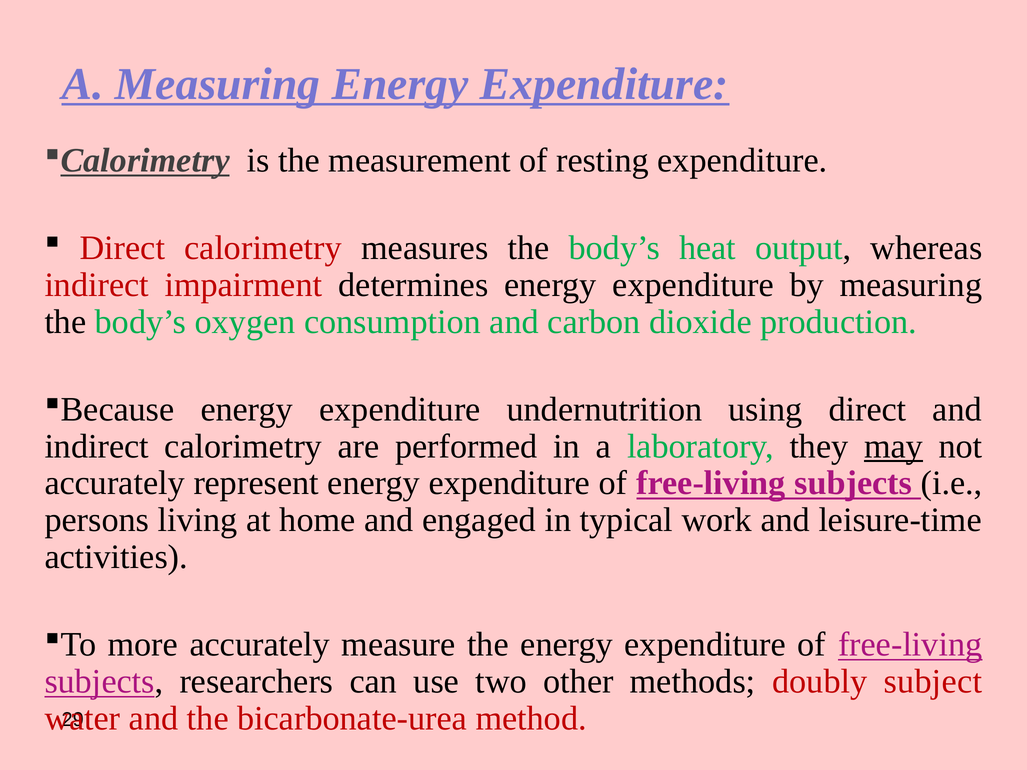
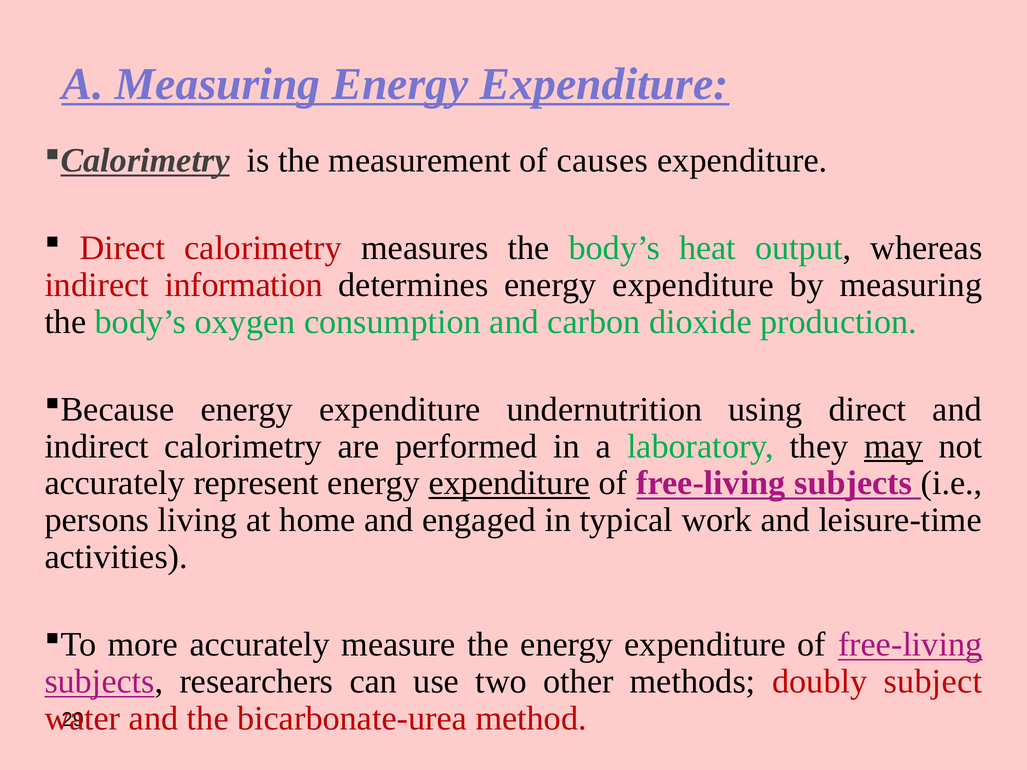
resting: resting -> causes (602, 160)
impairment: impairment -> information (244, 285)
expenditure underline: none -> present (509, 483)
